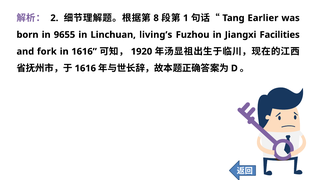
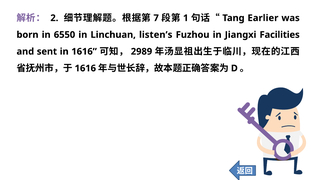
8: 8 -> 7 (156, 18)
9655: 9655 -> 6550 (64, 35)
living’s: living’s -> listen’s (156, 35)
fork: fork -> sent (47, 52)
1920: 1920 -> 2989 (141, 52)
